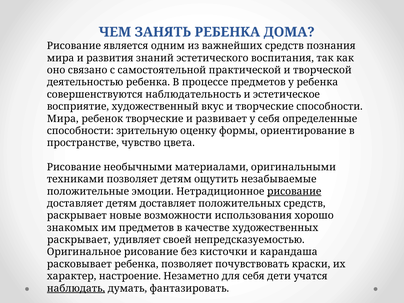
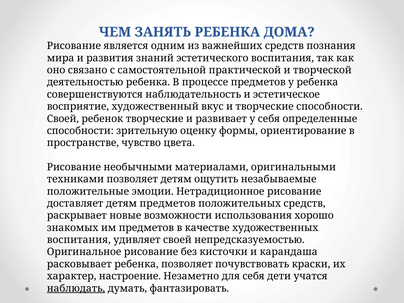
Мира: Мира -> Своей (63, 119)
рисование underline: present -> none (294, 191)
детям доставляет: доставляет -> предметов (168, 204)
раскрывает: раскрывает -> воспитания (79, 240)
